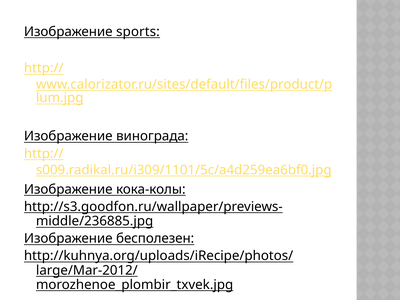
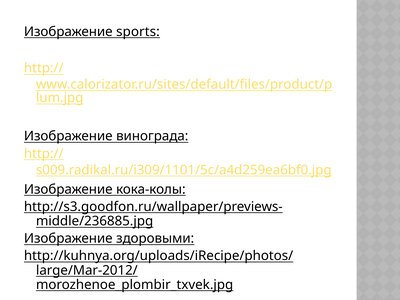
бесполезен: бесполезен -> здоровыми (155, 239)
